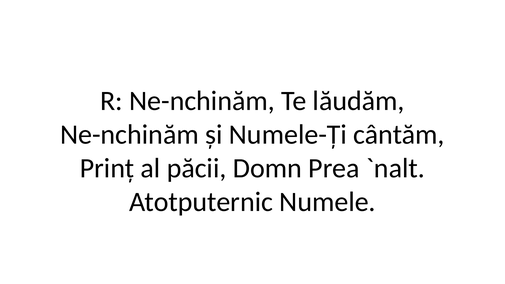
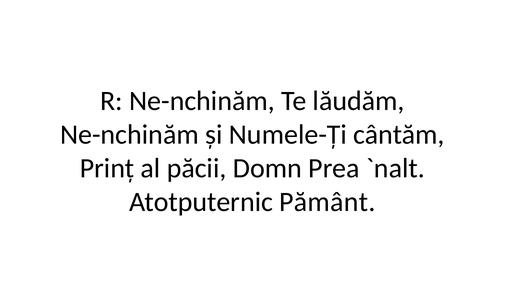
Numele: Numele -> Pământ (327, 202)
